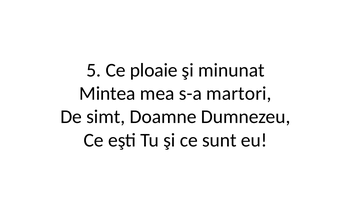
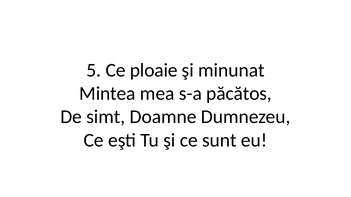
martori: martori -> păcătos (239, 94)
